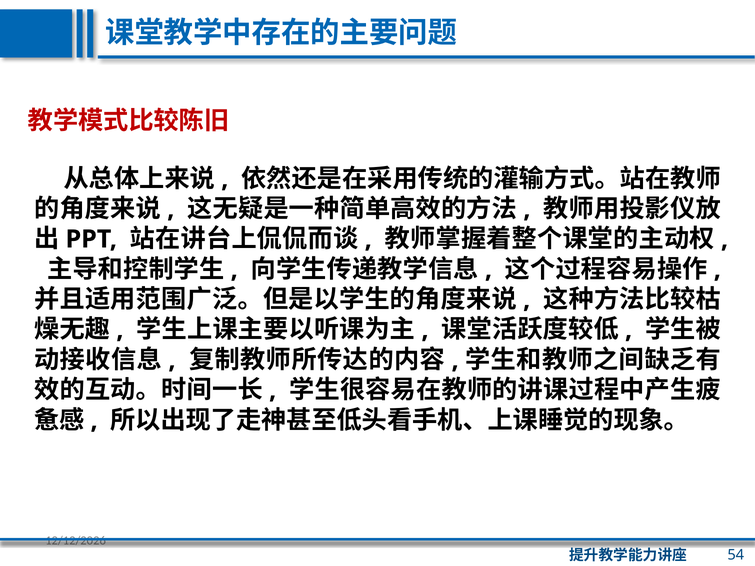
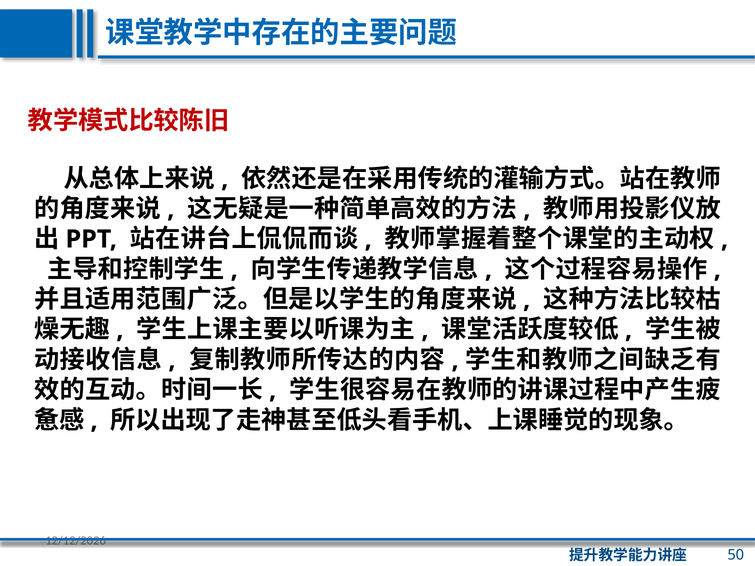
54: 54 -> 50 (736, 555)
